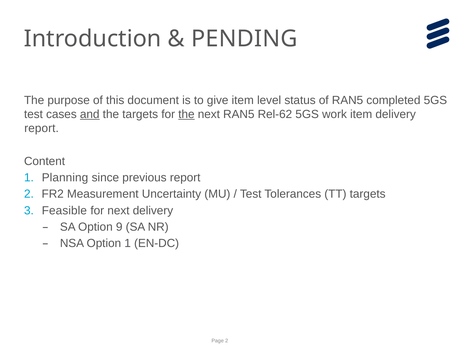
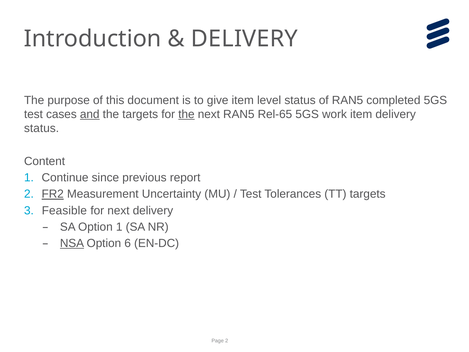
PENDING: PENDING -> DELIVERY (244, 39)
Rel-62: Rel-62 -> Rel-65 (275, 114)
report: report -> status (42, 128)
Planning: Planning -> Continue (65, 178)
FR2 underline: none -> present (53, 194)
Option 9: 9 -> 1 (119, 227)
NSA underline: none -> present (72, 243)
Option 1: 1 -> 6 (128, 243)
